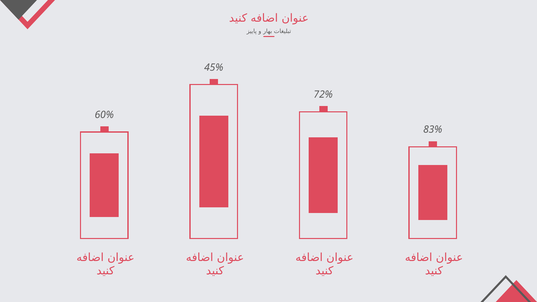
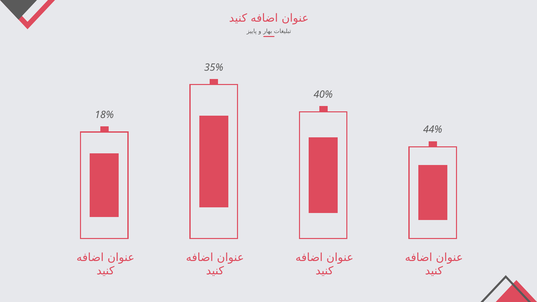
45%: 45% -> 35% (214, 67)
72%: 72% -> 40% (323, 95)
60%: 60% -> 18% (104, 115)
83%: 83% -> 44% (433, 130)
